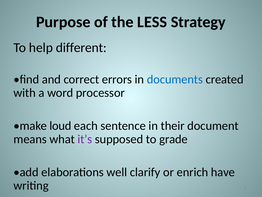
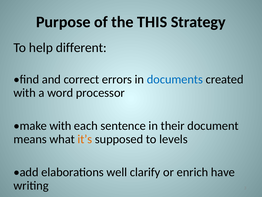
LESS: LESS -> THIS (152, 22)
make loud: loud -> with (60, 126)
it’s colour: purple -> orange (85, 139)
grade: grade -> levels (173, 139)
